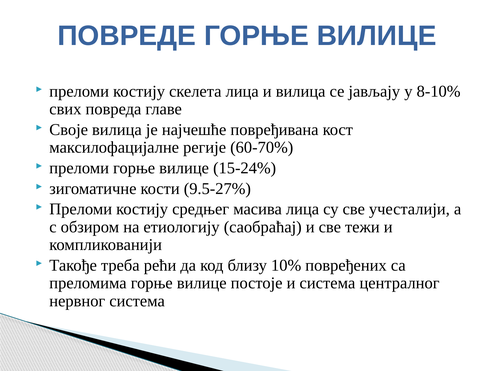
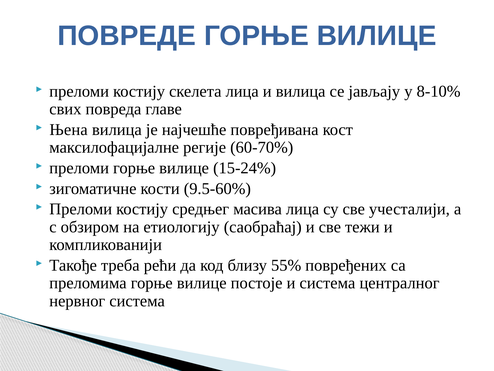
Своје: Своје -> Њена (69, 130)
9.5-27%: 9.5-27% -> 9.5-60% (217, 188)
10%: 10% -> 55% (286, 265)
